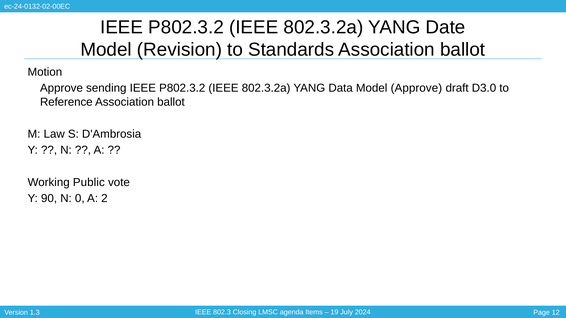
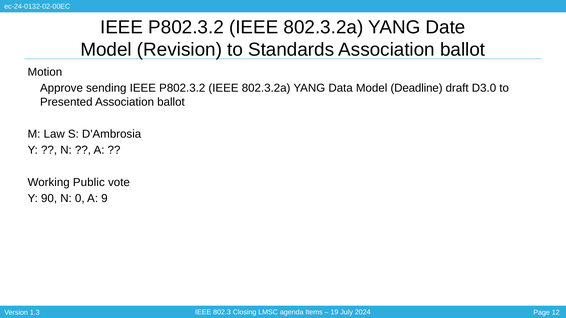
Model Approve: Approve -> Deadline (417, 88)
Reference: Reference -> Presented (66, 102)
2: 2 -> 9 (104, 199)
